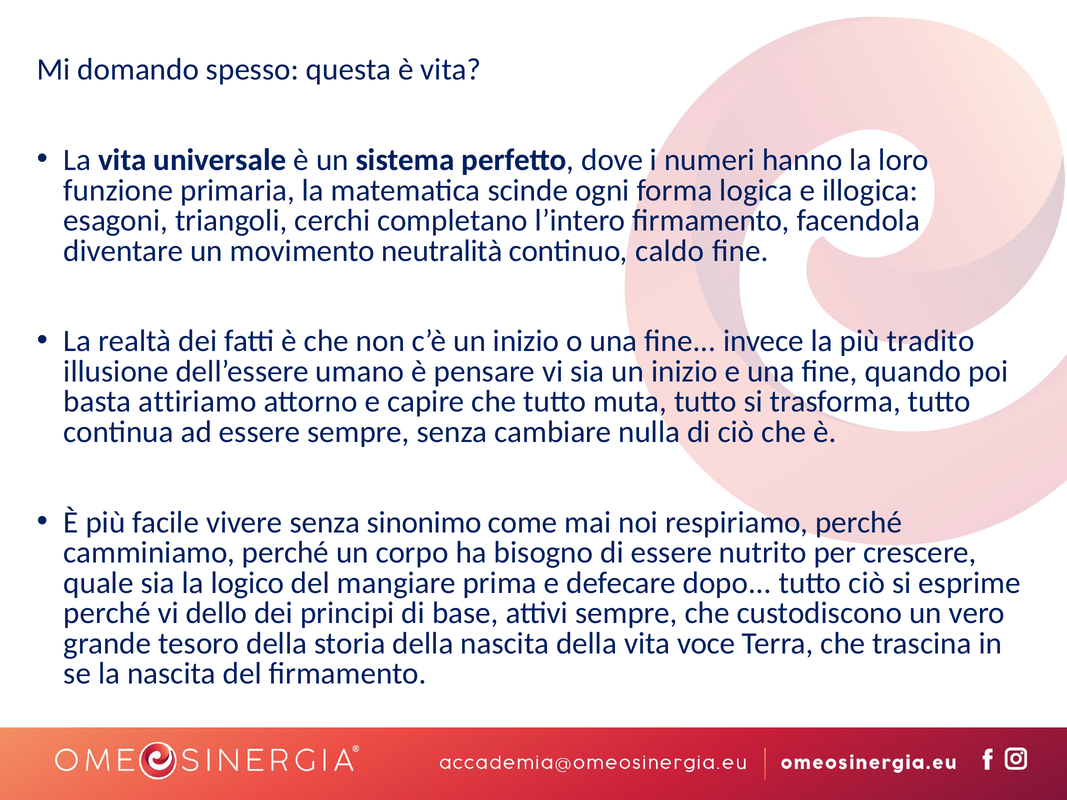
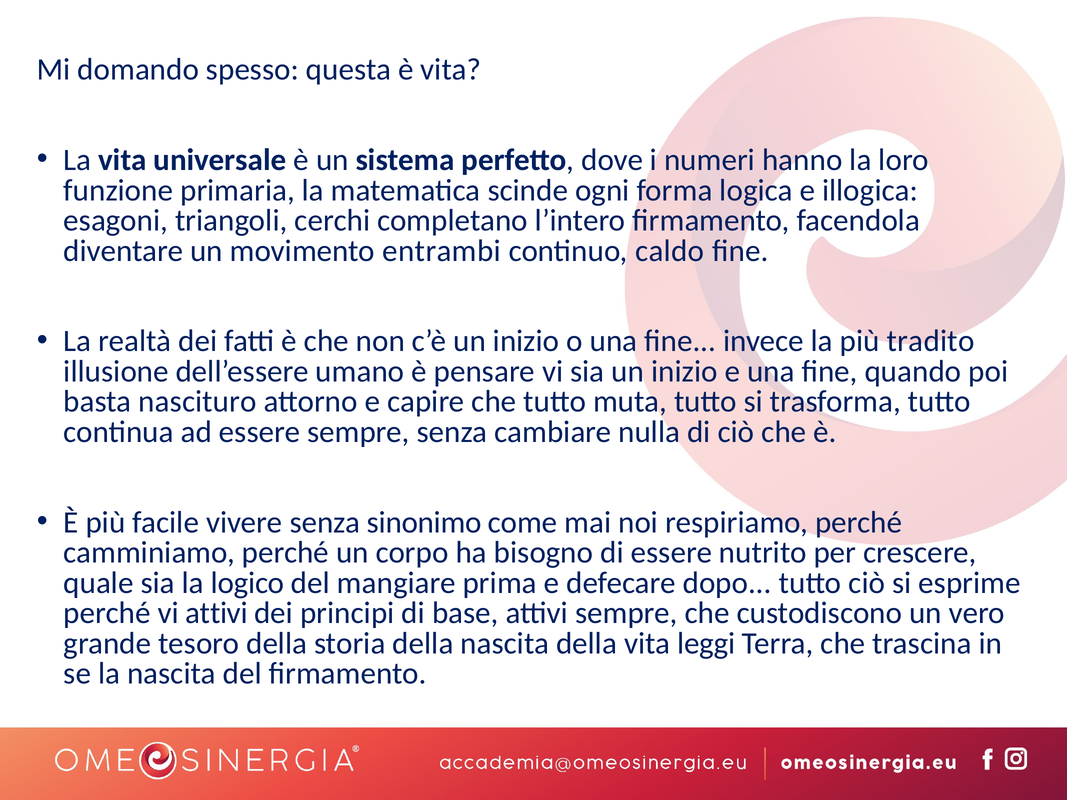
neutralità: neutralità -> entrambi (442, 251)
attiriamo: attiriamo -> nascituro (198, 402)
vi dello: dello -> attivi (217, 613)
voce: voce -> leggi (706, 644)
